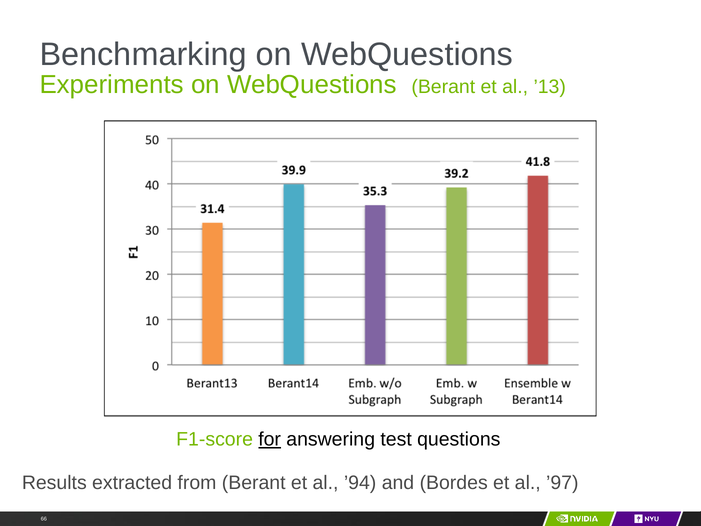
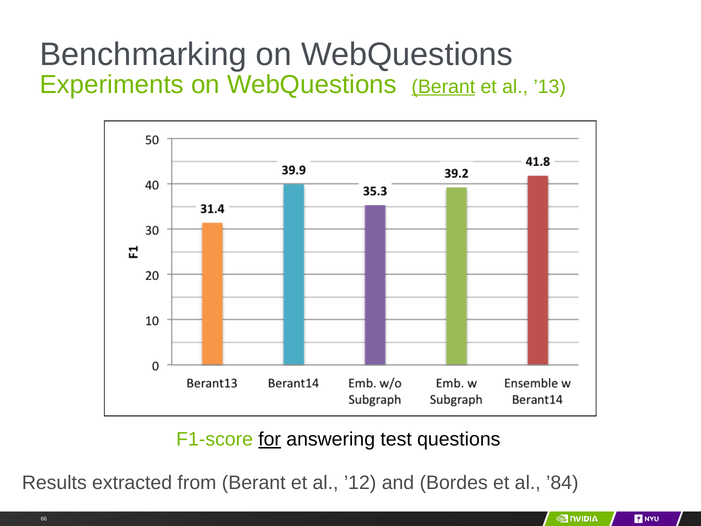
Berant underline: none -> present (443, 87)
’94: ’94 -> ’12 (360, 483)
’97: ’97 -> ’84 (562, 483)
